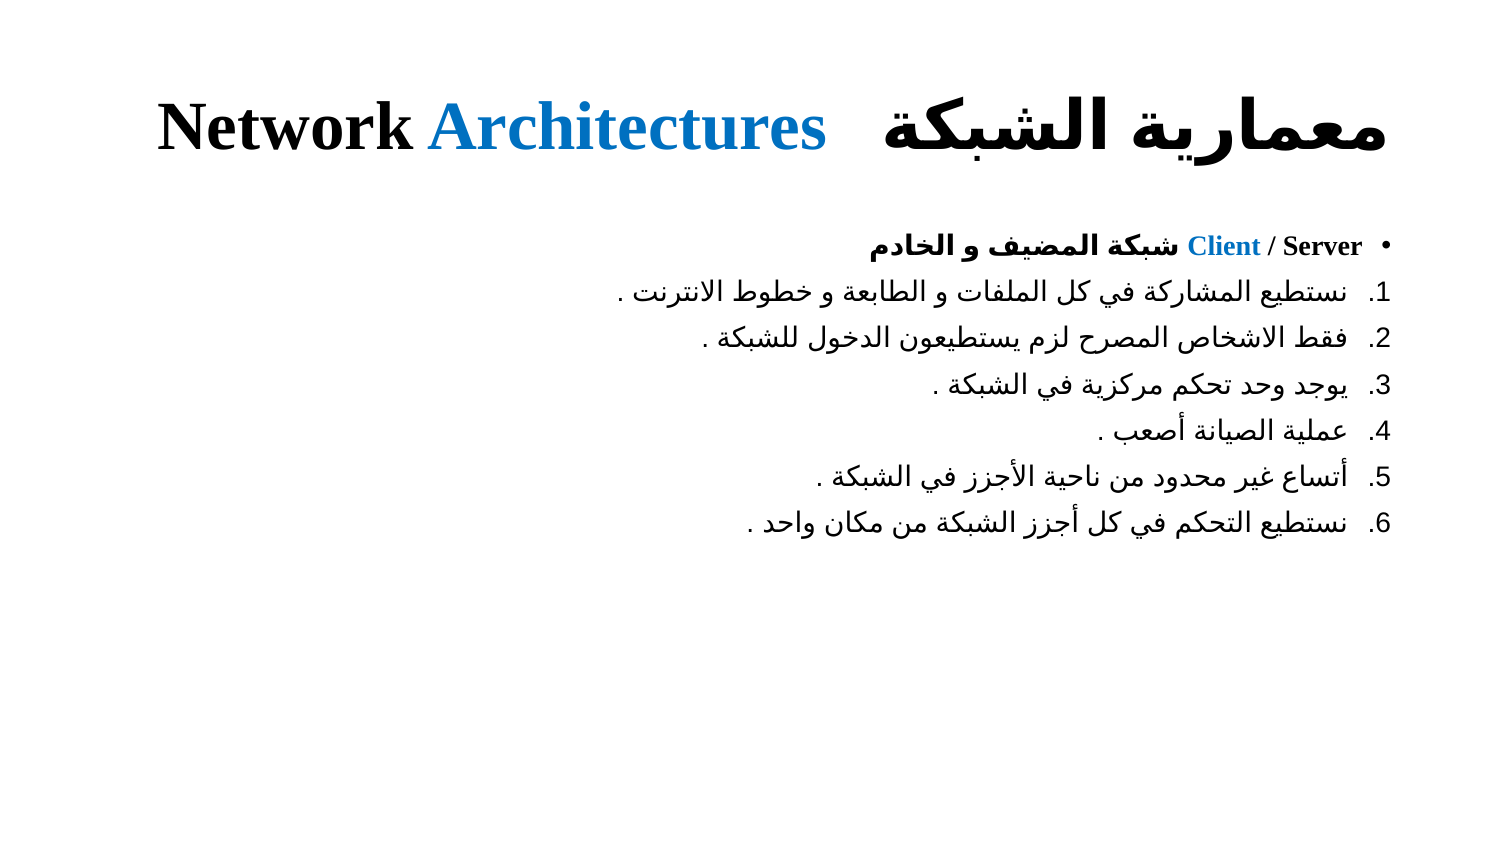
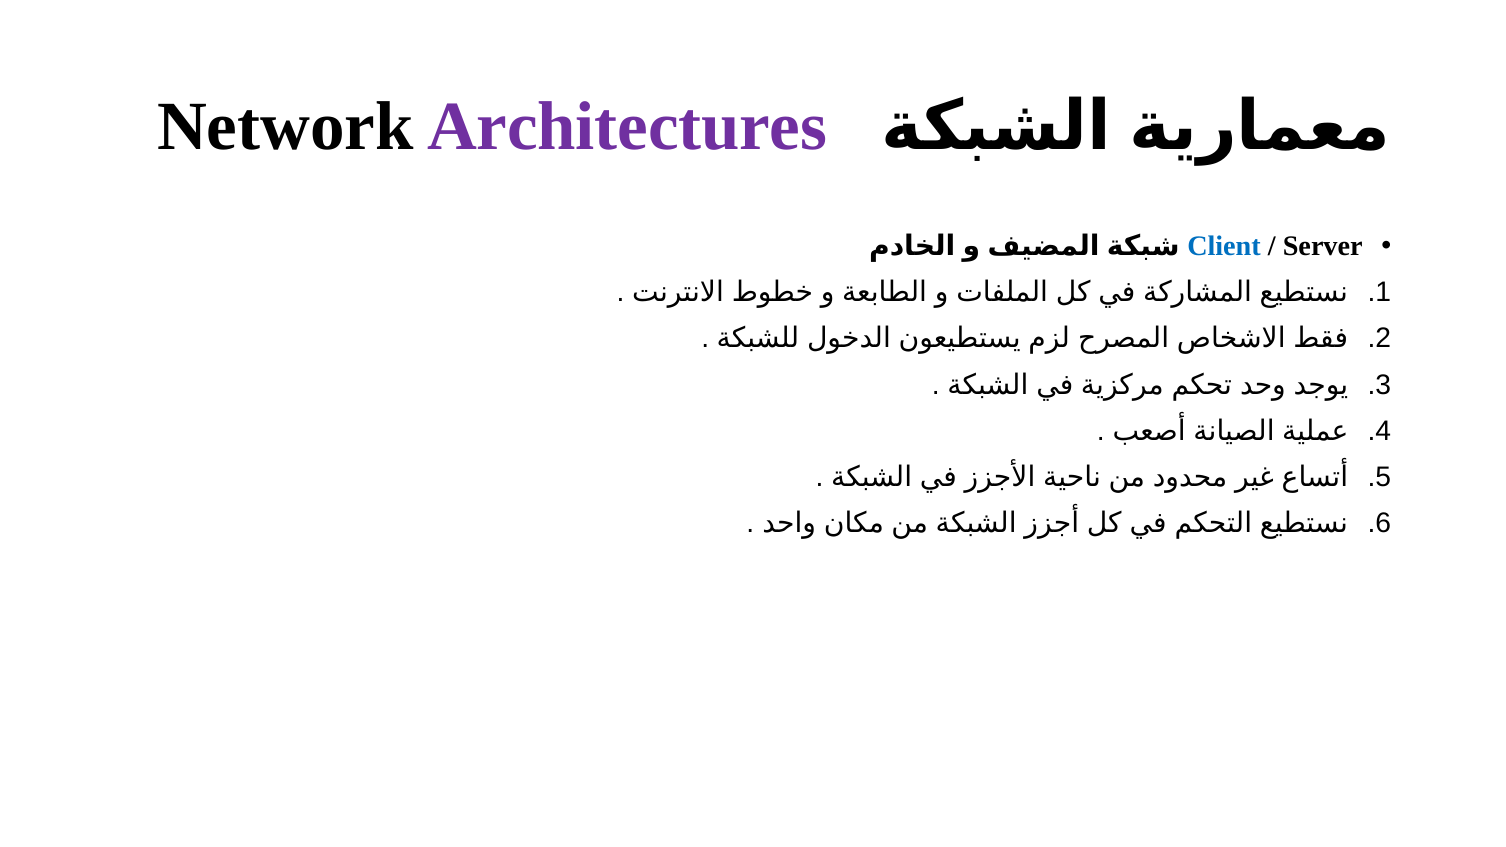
Architectures colour: blue -> purple (627, 127)
